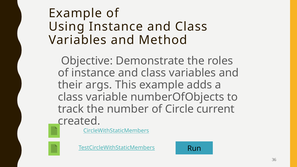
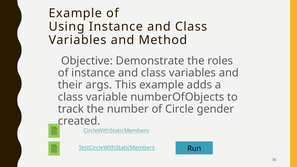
current: current -> gender (215, 109)
